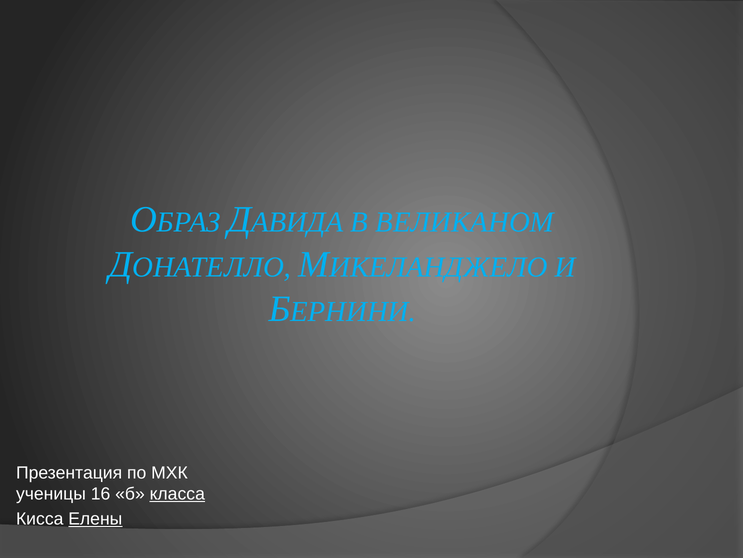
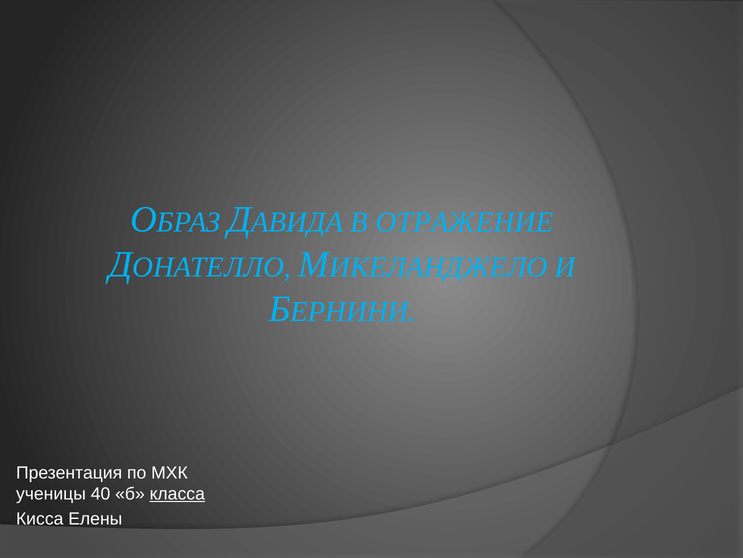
ВЕЛИКАНОМ: ВЕЛИКАНОМ -> ОТРАЖЕНИЕ (465, 222)
16: 16 -> 40 (101, 493)
Елены underline: present -> none (95, 518)
